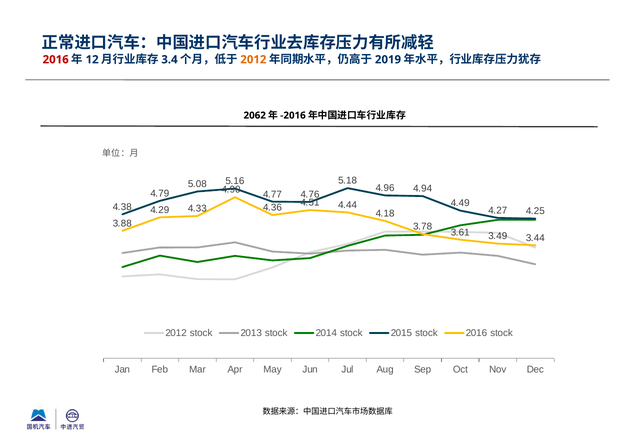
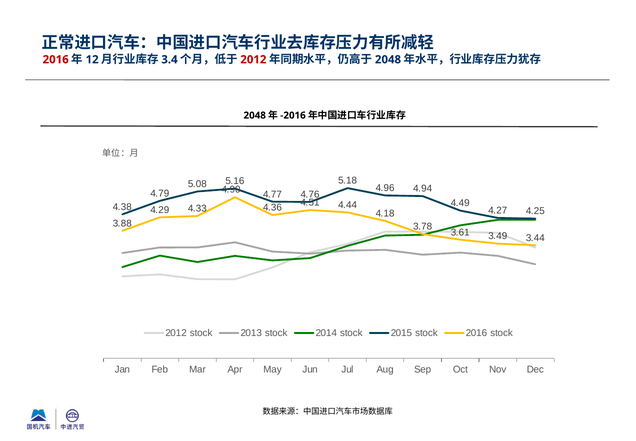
2012 colour: orange -> red (253, 59)
2019: 2019 -> 2048 (388, 59)
2062: 2062 -> 2048 (255, 115)
